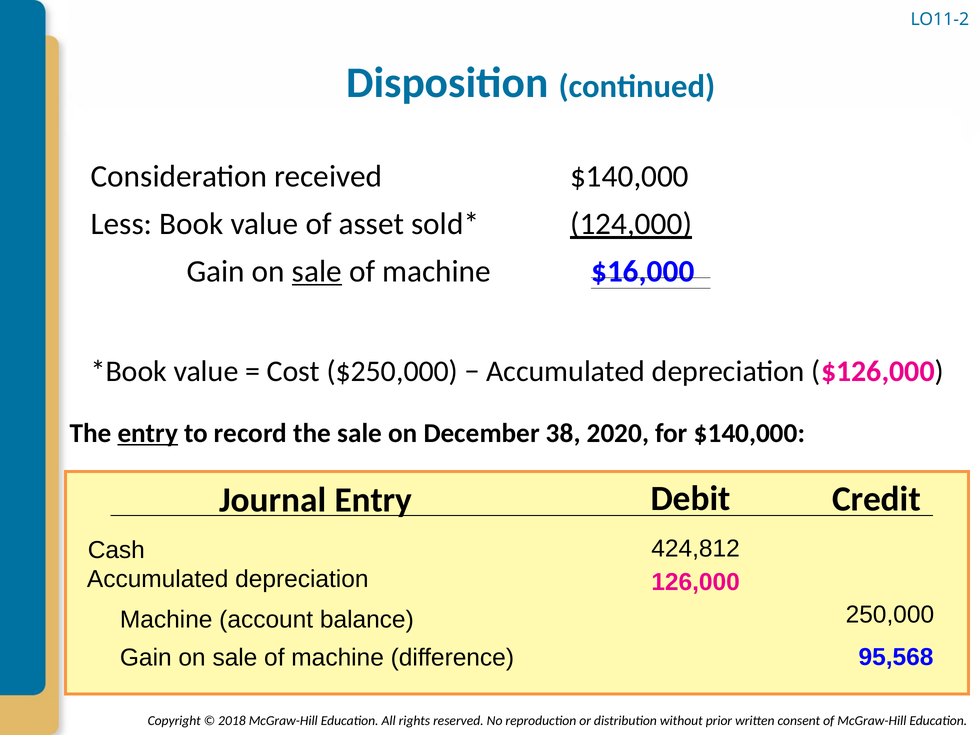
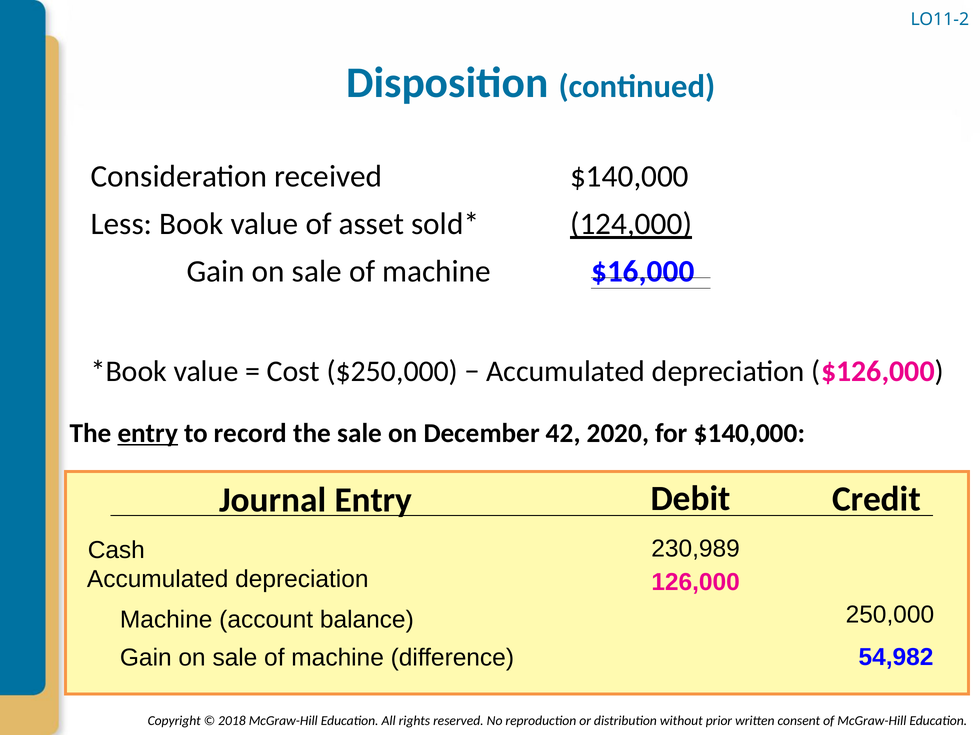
sale underline: present -> none (317, 271)
38: 38 -> 42 (563, 433)
424,812: 424,812 -> 230,989 (696, 549)
95,568: 95,568 -> 54,982 (896, 657)
